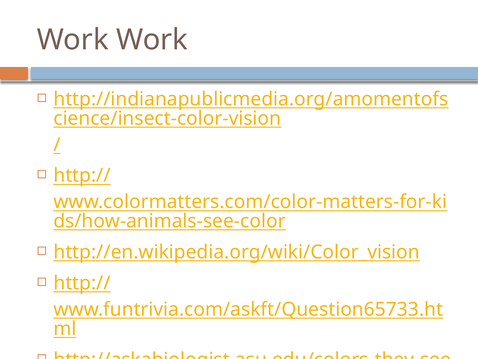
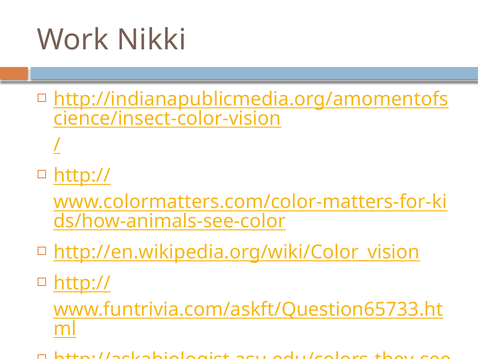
Work Work: Work -> Nikki (152, 40)
